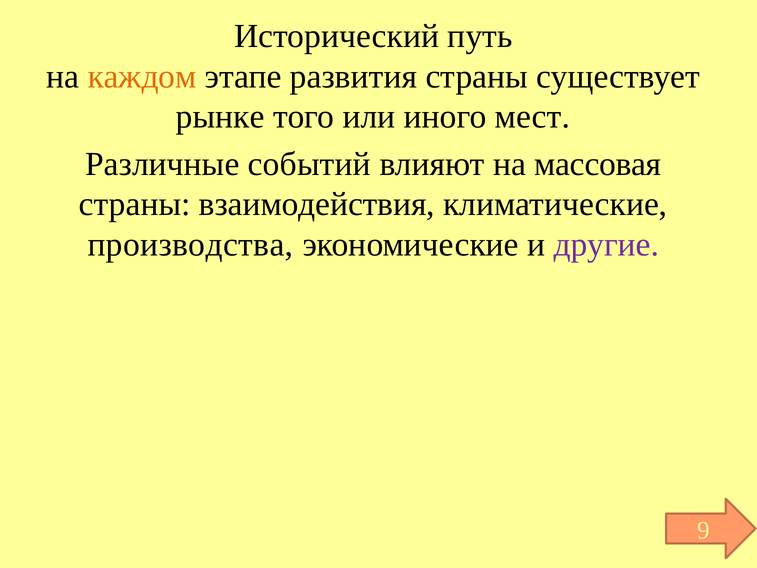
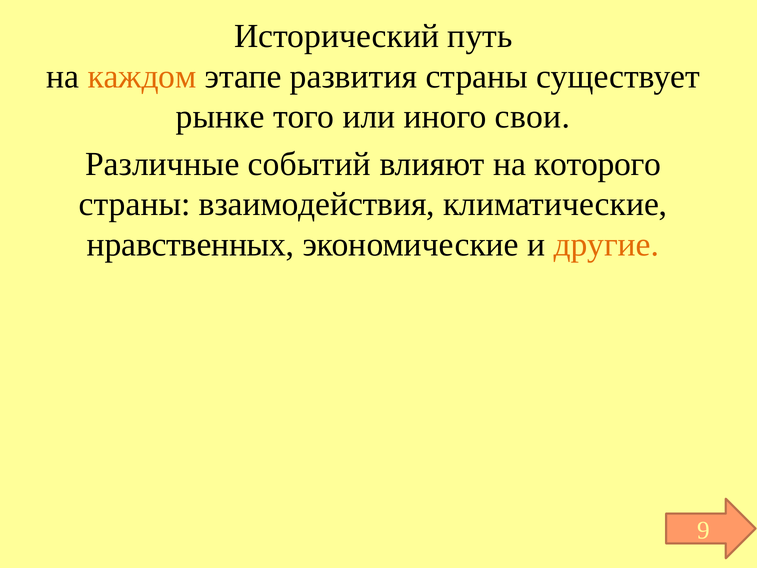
мест: мест -> свои (533, 117)
массовая: массовая -> которого (598, 164)
производства: производства -> нравственных (191, 245)
другие colour: purple -> orange (606, 245)
